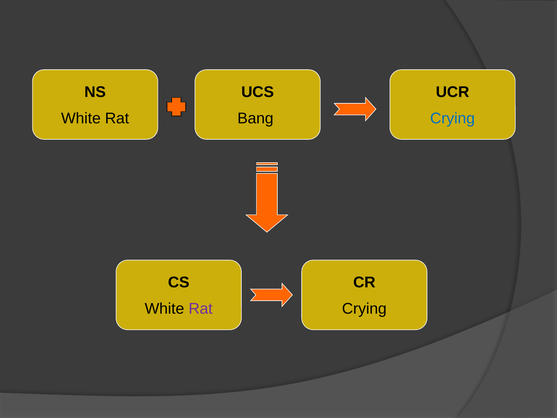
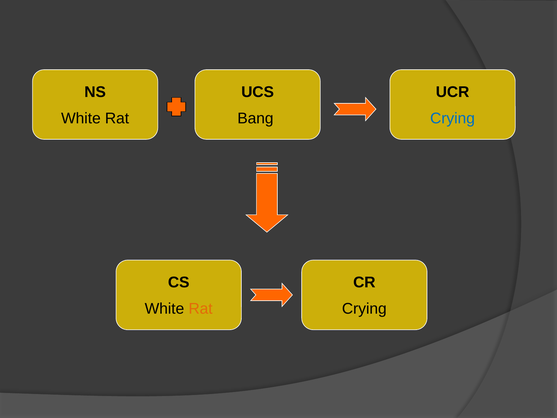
Rat colour: purple -> orange (201, 309)
